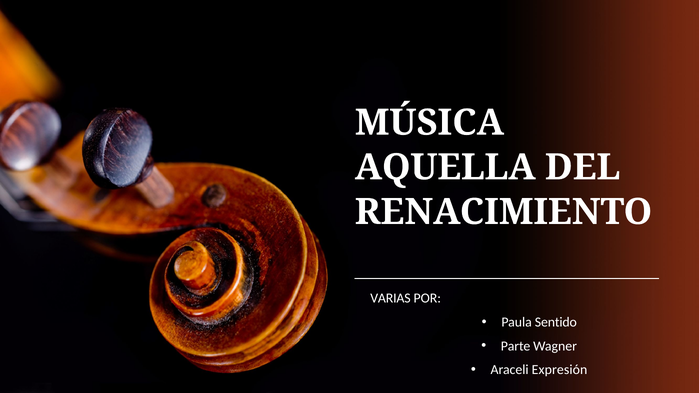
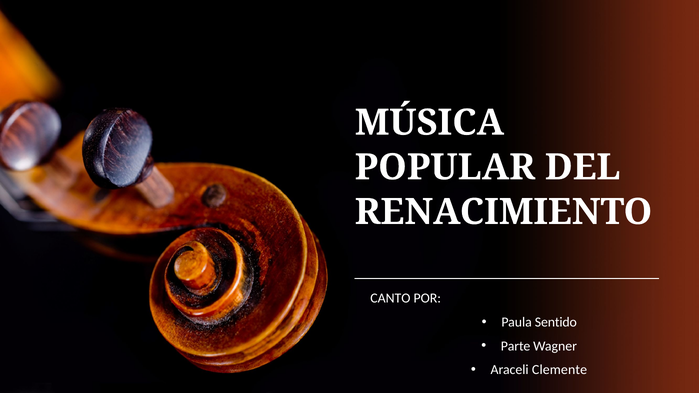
AQUELLA: AQUELLA -> POPULAR (445, 167)
VARIAS: VARIAS -> CANTO (390, 298)
Expresión: Expresión -> Clemente (560, 370)
